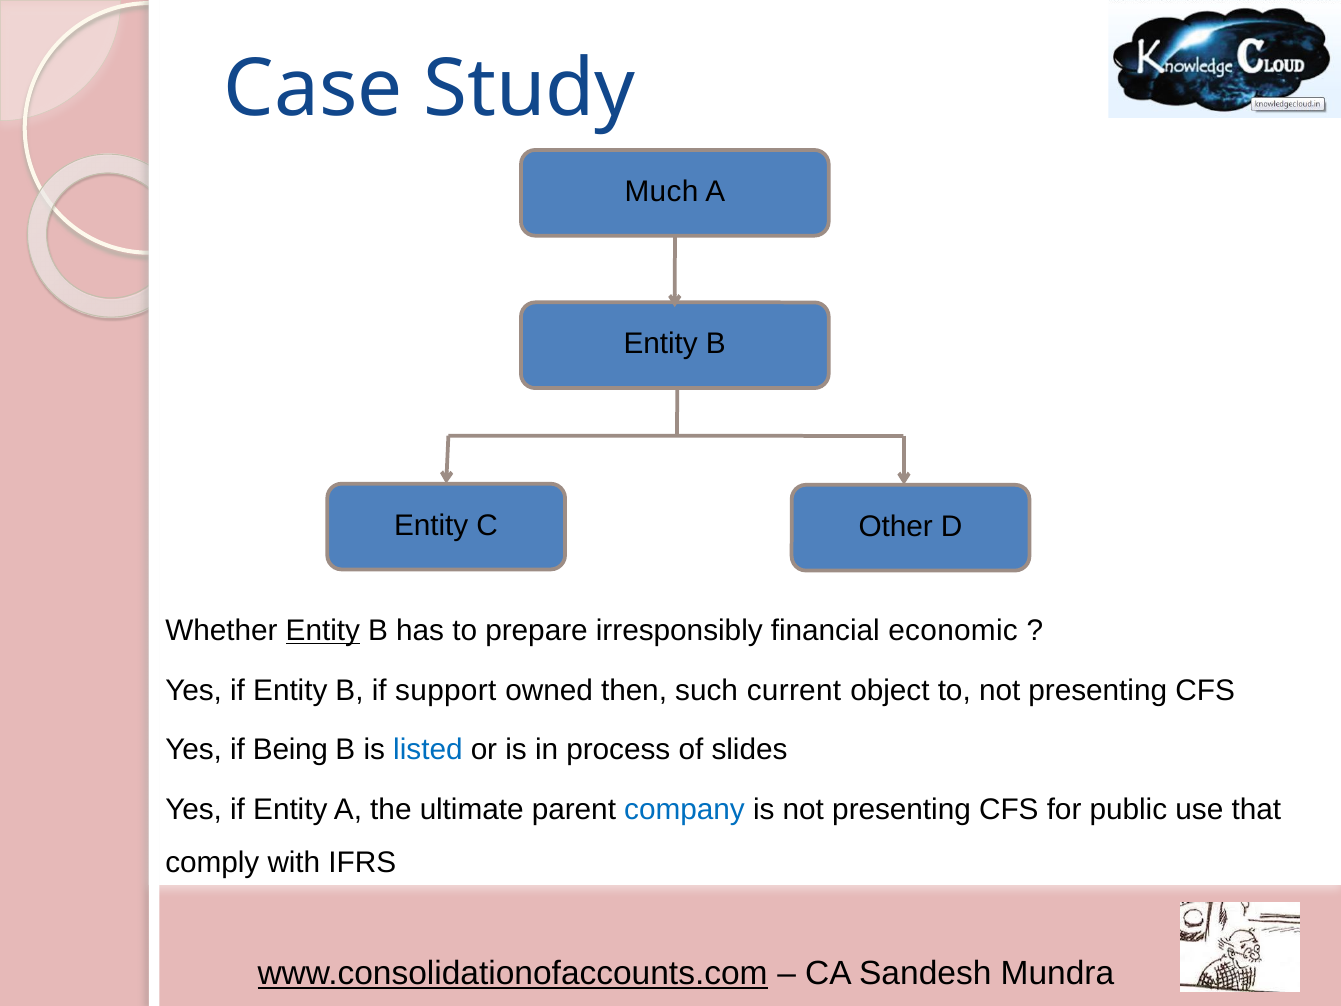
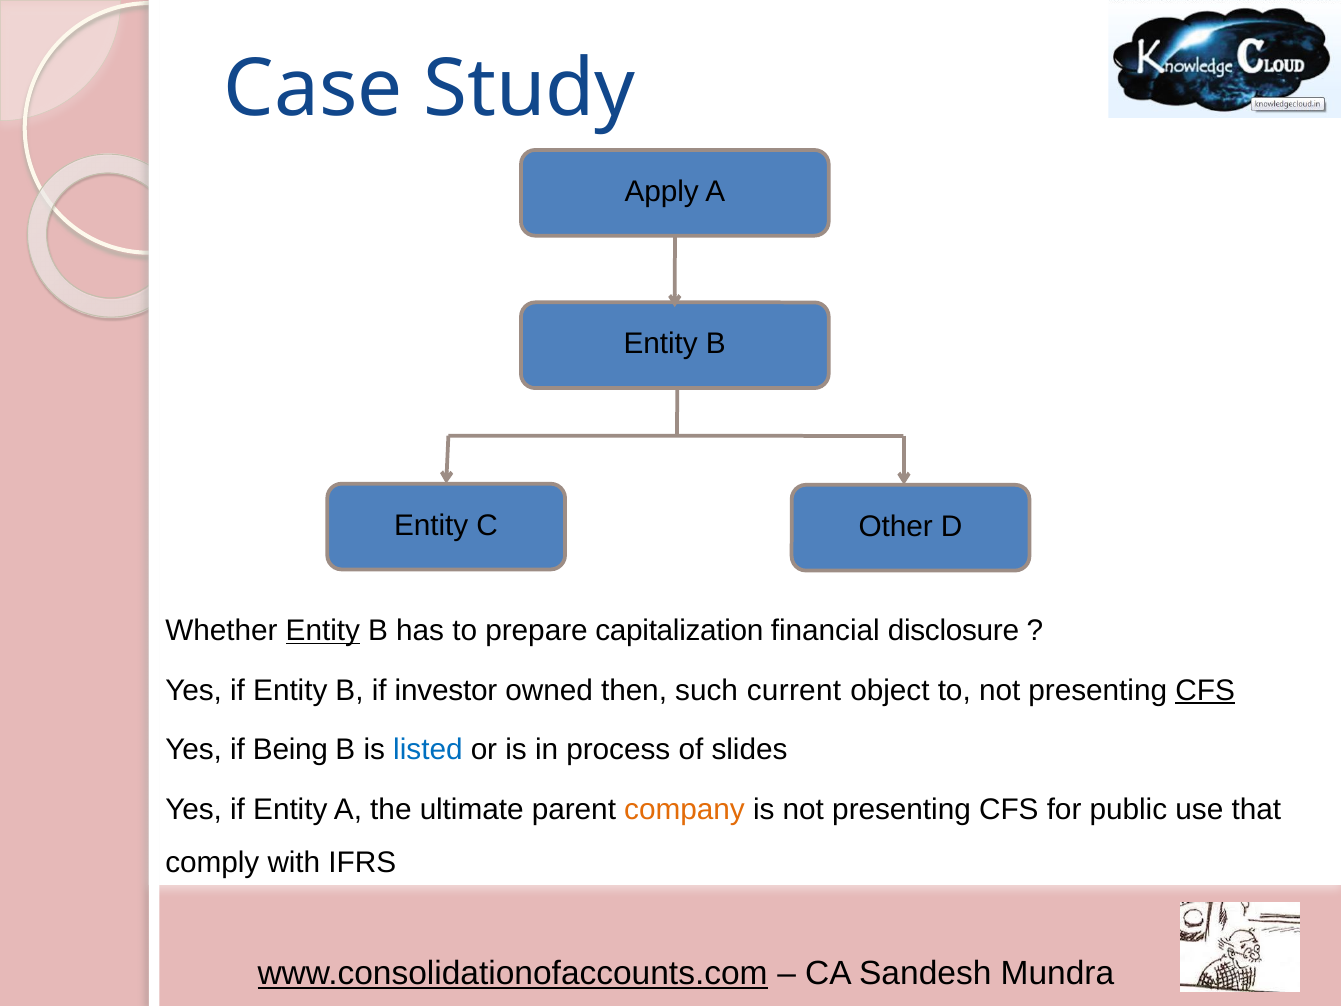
Much: Much -> Apply (662, 191)
irresponsibly: irresponsibly -> capitalization (679, 631)
economic: economic -> disclosure (953, 631)
support: support -> investor (446, 690)
CFS underline: none -> present (1205, 690)
company colour: blue -> orange (685, 809)
